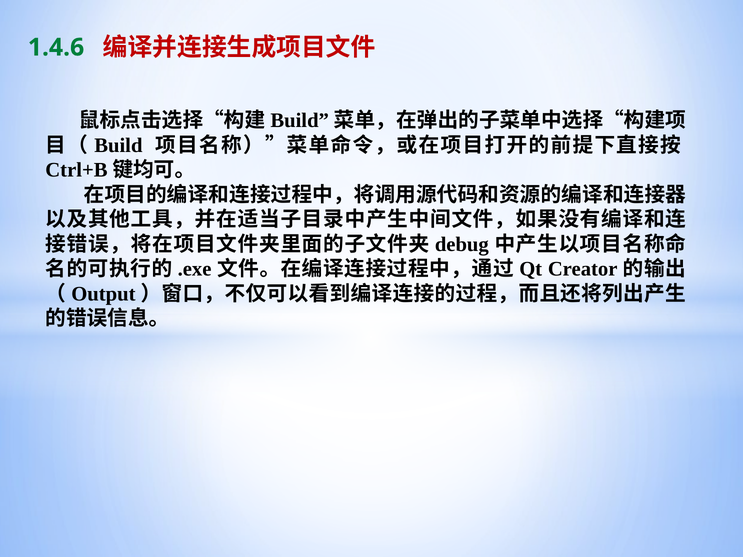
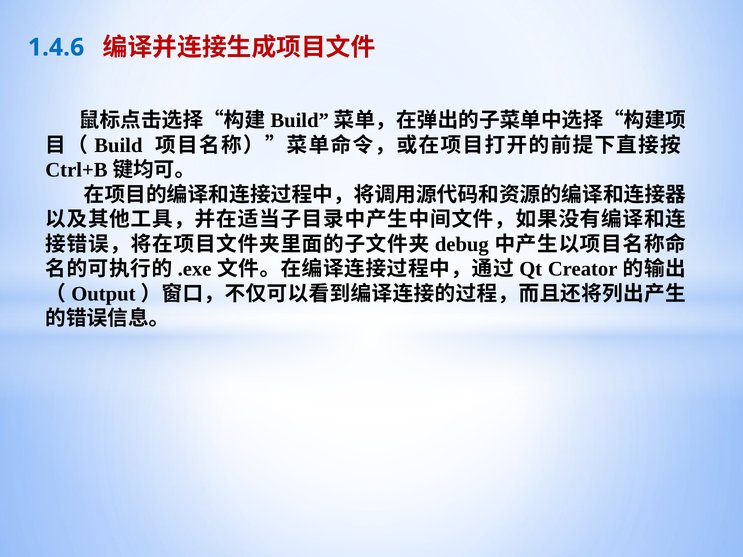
1.4.6 colour: green -> blue (56, 47)
